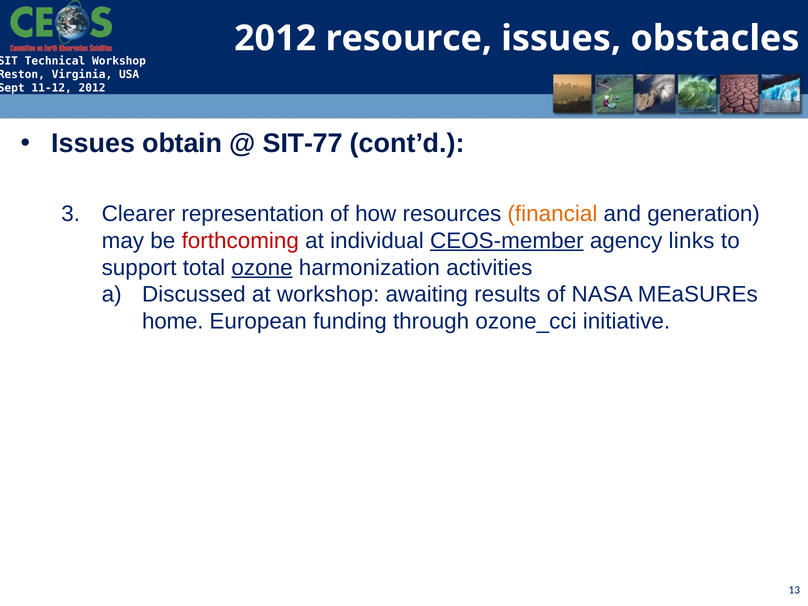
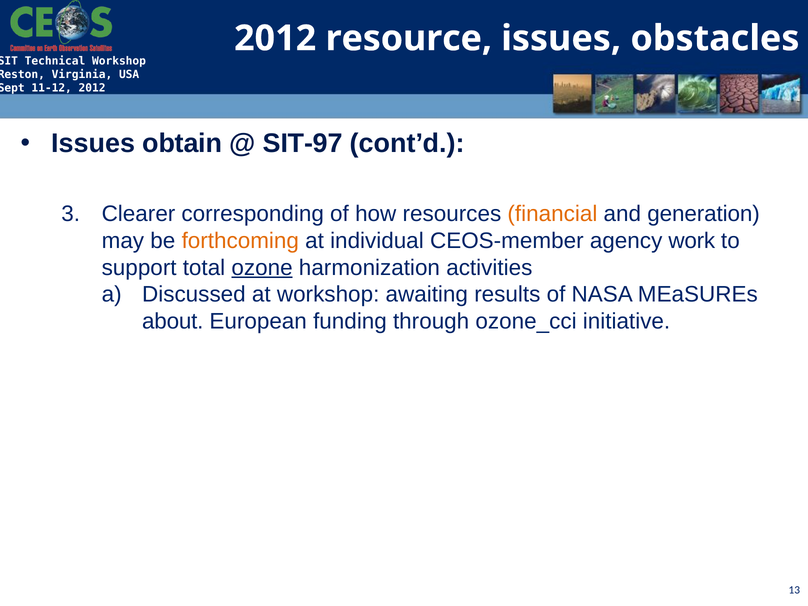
SIT-77: SIT-77 -> SIT-97 (303, 144)
representation: representation -> corresponding (253, 214)
forthcoming colour: red -> orange (240, 241)
CEOS-member underline: present -> none (507, 241)
links: links -> work (692, 241)
home: home -> about (173, 321)
